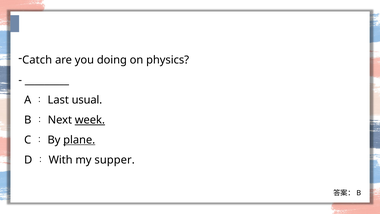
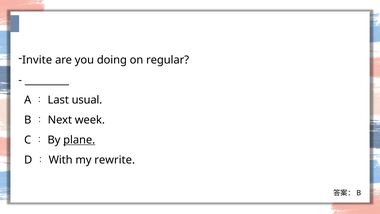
Catch: Catch -> Invite (37, 60)
physics: physics -> regular (168, 60)
week underline: present -> none (90, 120)
supper: supper -> rewrite (115, 160)
